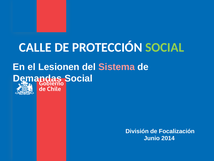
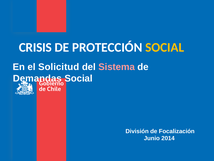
CALLE: CALLE -> CRISIS (35, 47)
SOCIAL colour: light green -> yellow (165, 47)
Lesionen: Lesionen -> Solicitud (59, 67)
